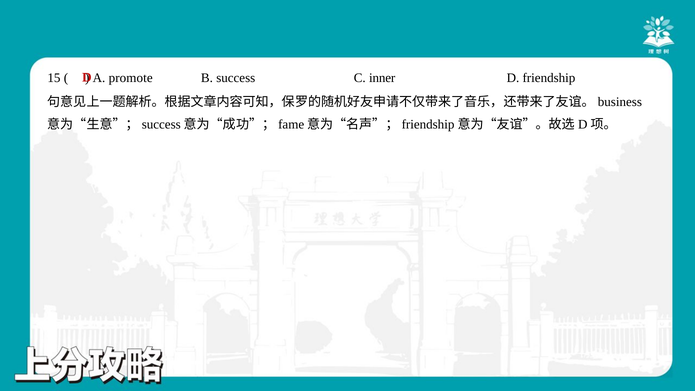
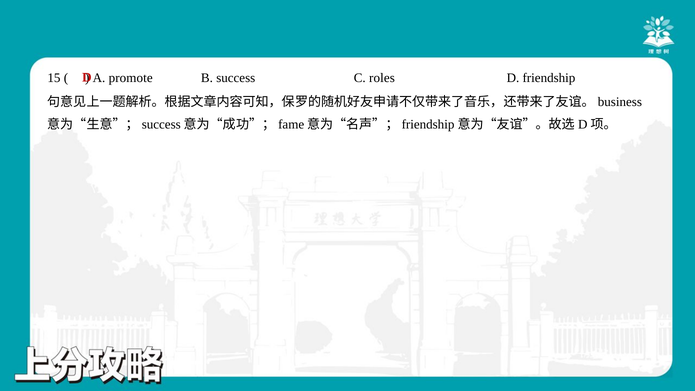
inner: inner -> roles (382, 78)
